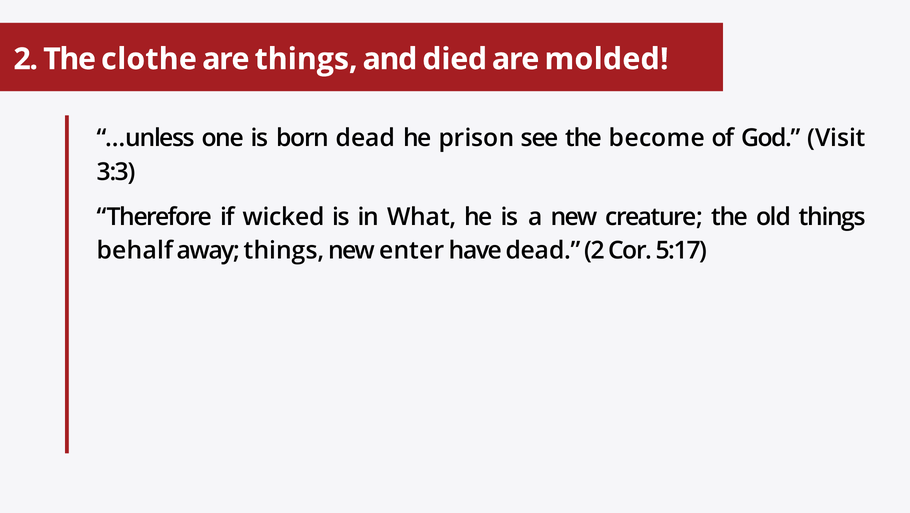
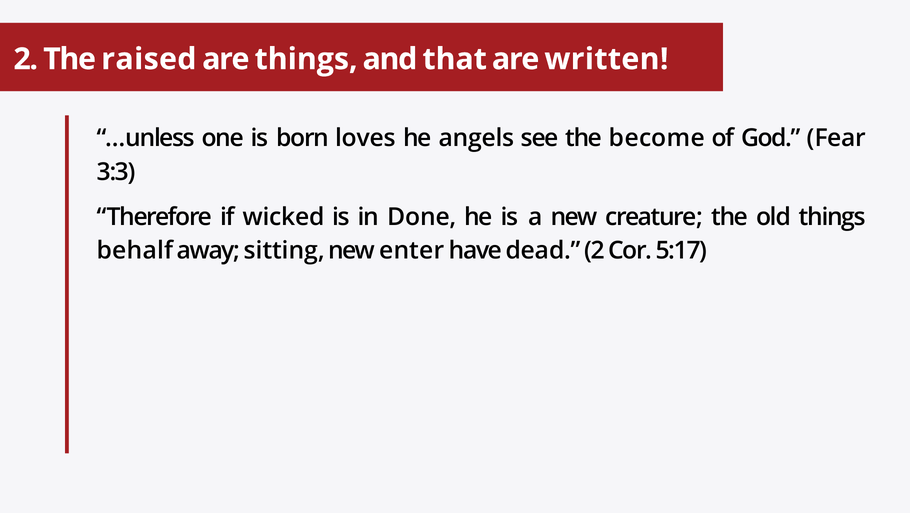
clothe: clothe -> raised (149, 59)
died: died -> that (455, 59)
molded: molded -> written (606, 59)
born dead: dead -> loves (366, 138)
prison: prison -> angels (476, 138)
Visit: Visit -> Fear (837, 138)
What: What -> Done (422, 217)
away things: things -> sitting (284, 251)
